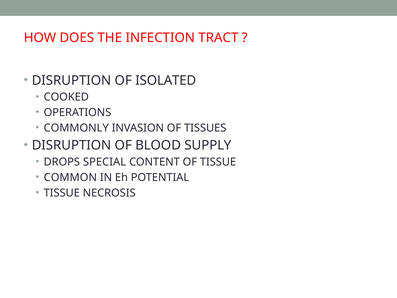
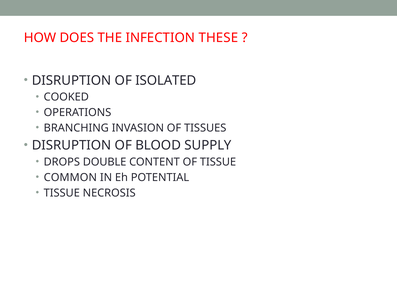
TRACT: TRACT -> THESE (218, 38)
COMMONLY: COMMONLY -> BRANCHING (76, 128)
SPECIAL: SPECIAL -> DOUBLE (105, 162)
